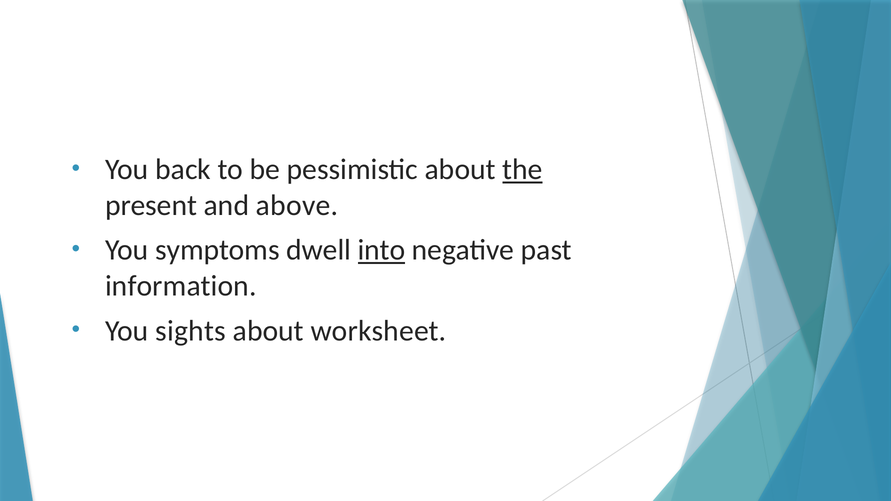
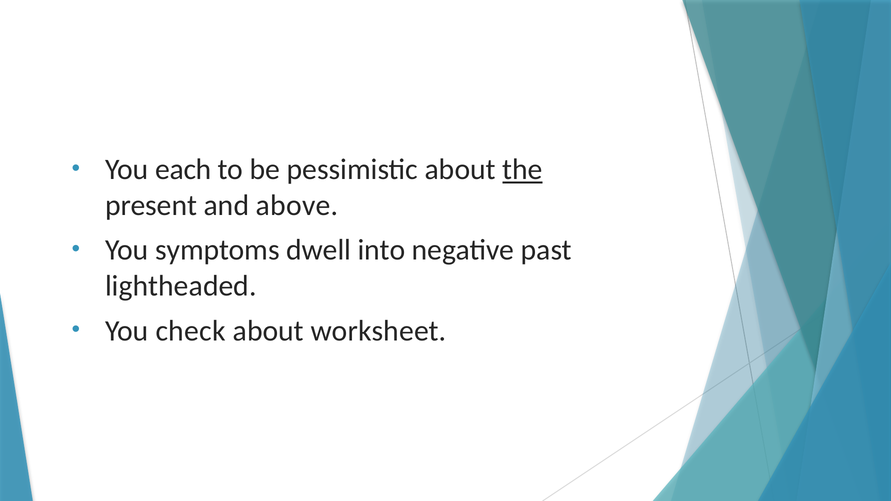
back: back -> each (183, 170)
into underline: present -> none (382, 250)
information: information -> lightheaded (181, 286)
sights: sights -> check (191, 331)
